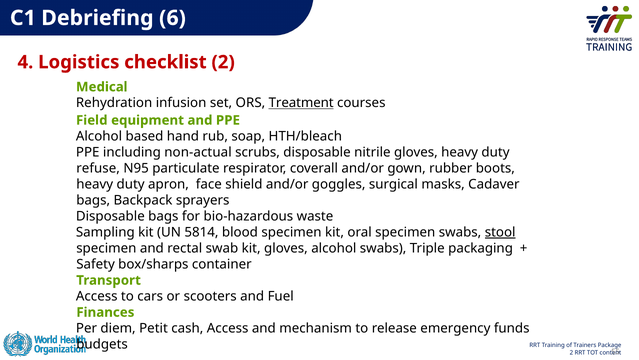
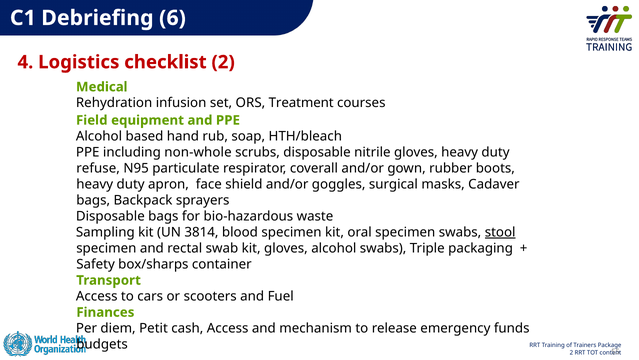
Treatment underline: present -> none (301, 103)
non-actual: non-actual -> non-whole (198, 152)
5814: 5814 -> 3814 (201, 232)
